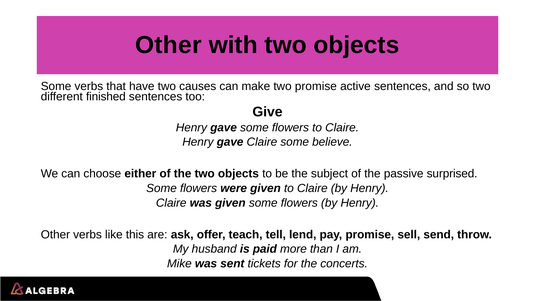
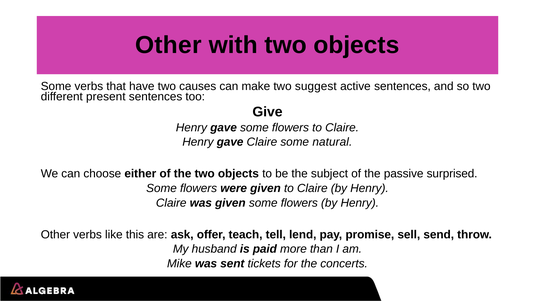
two promise: promise -> suggest (316, 86)
finished: finished -> present (106, 96)
believe: believe -> natural (332, 142)
